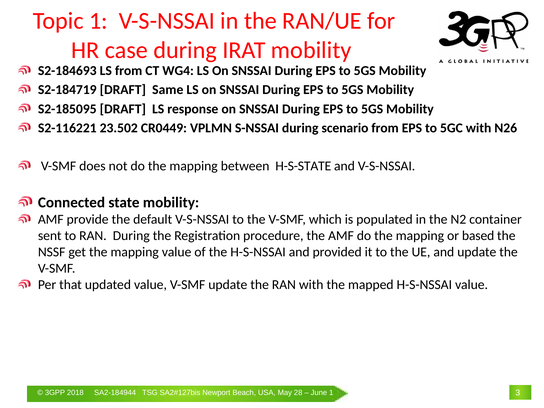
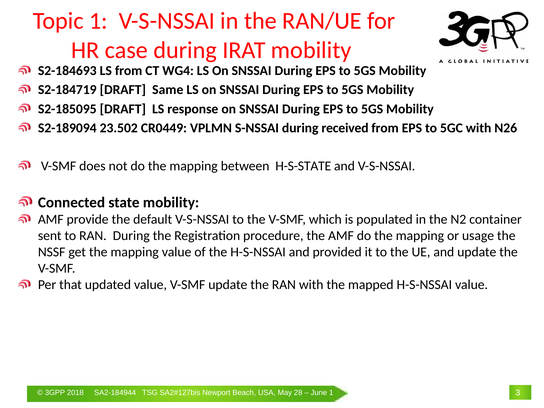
S2-116221: S2-116221 -> S2-189094 (67, 128)
scenario: scenario -> received (345, 128)
based: based -> usage (478, 236)
